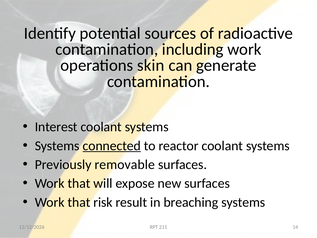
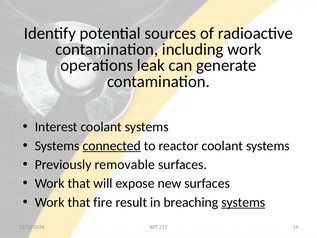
skin: skin -> leak (151, 65)
risk: risk -> fire (103, 202)
systems underline: none -> present (243, 202)
